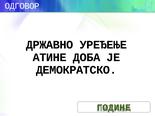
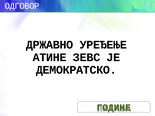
ДОБА: ДОБА -> ЗЕВС (87, 57)
